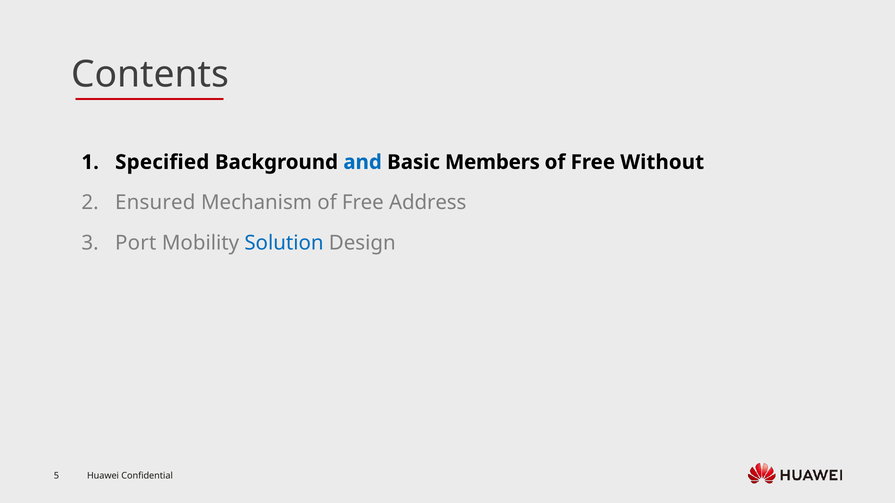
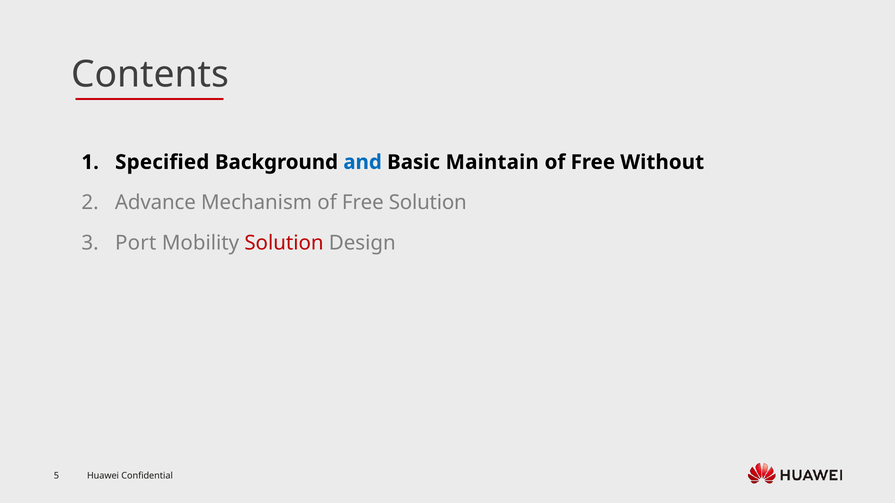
Members: Members -> Maintain (492, 162)
Ensured: Ensured -> Advance (155, 203)
Free Address: Address -> Solution (428, 203)
Solution colour: blue -> red (284, 243)
